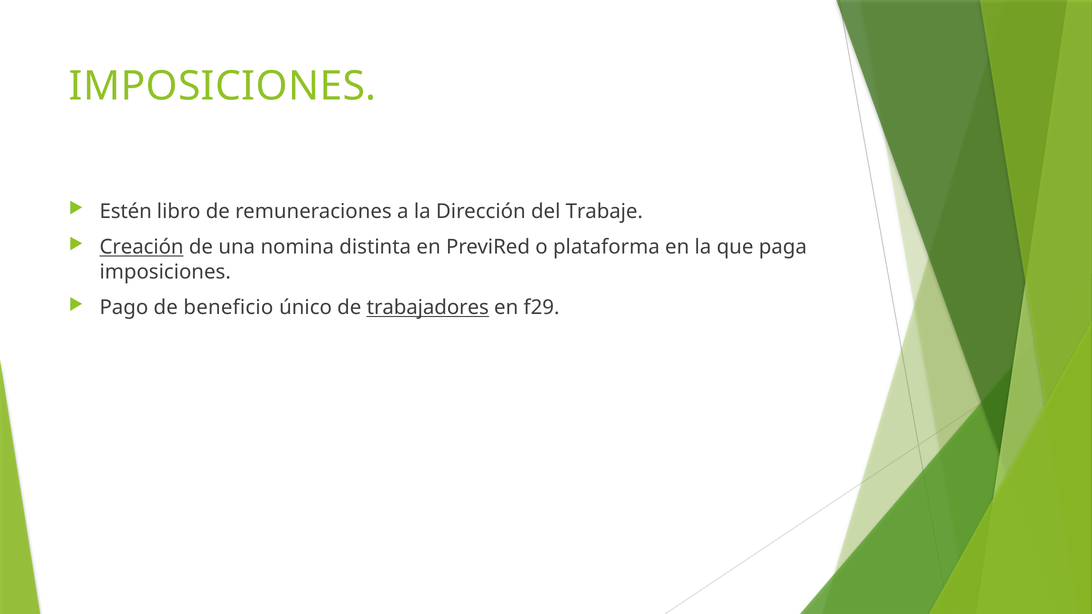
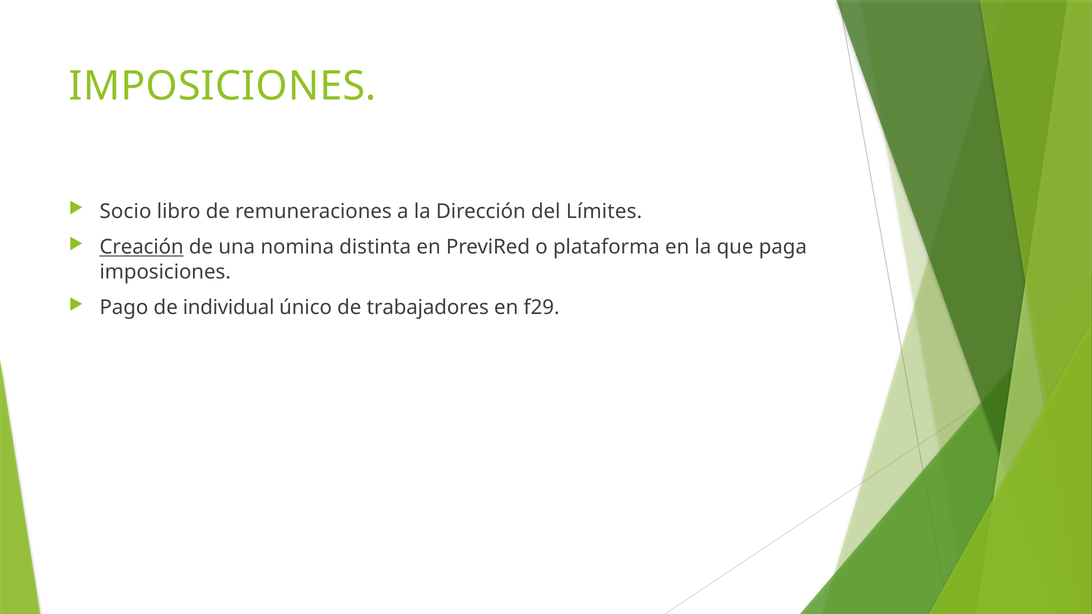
Estén: Estén -> Socio (126, 211)
Trabaje: Trabaje -> Límites (604, 211)
beneficio: beneficio -> individual (229, 308)
trabajadores underline: present -> none (428, 308)
